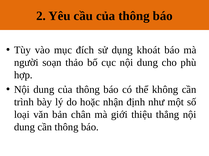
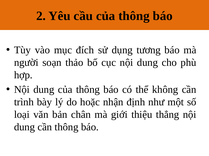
khoát: khoát -> tương (149, 50)
